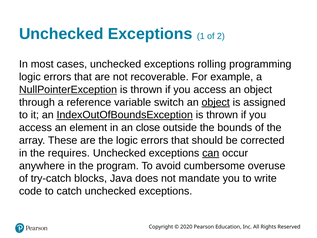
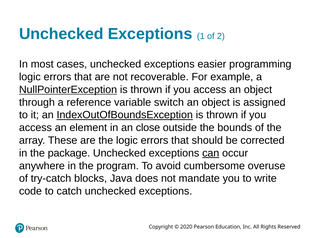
rolling: rolling -> easier (212, 64)
object underline: present -> none (216, 102)
requires: requires -> package (69, 153)
